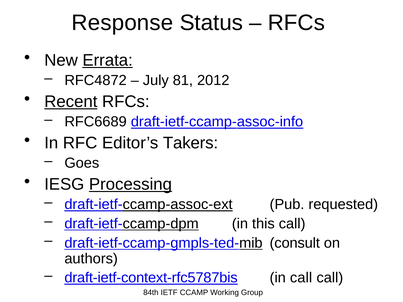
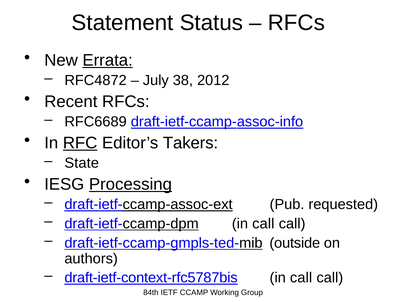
Response: Response -> Statement (123, 23)
81: 81 -> 38 (183, 80)
Recent underline: present -> none (71, 102)
RFC underline: none -> present (80, 143)
Goes: Goes -> State (82, 163)
draft-ietf-ccamp-dpm in this: this -> call (263, 224)
consult: consult -> outside (295, 243)
